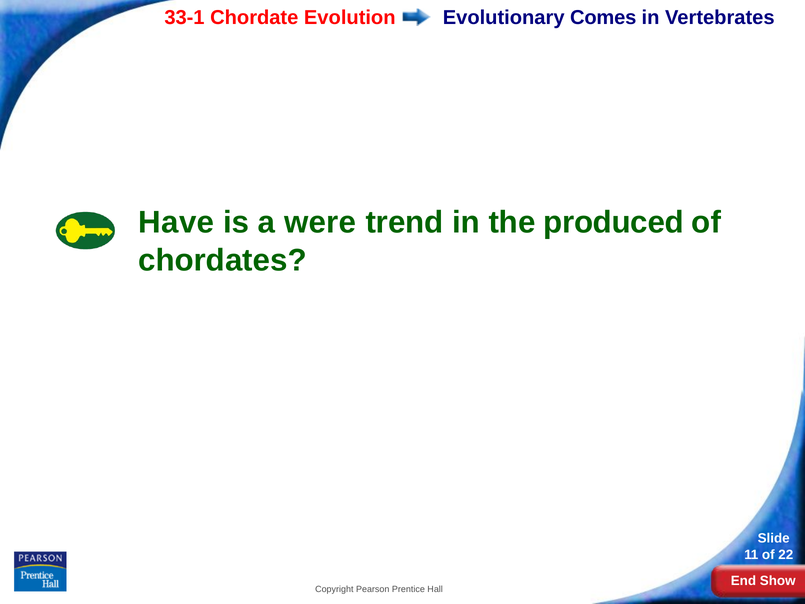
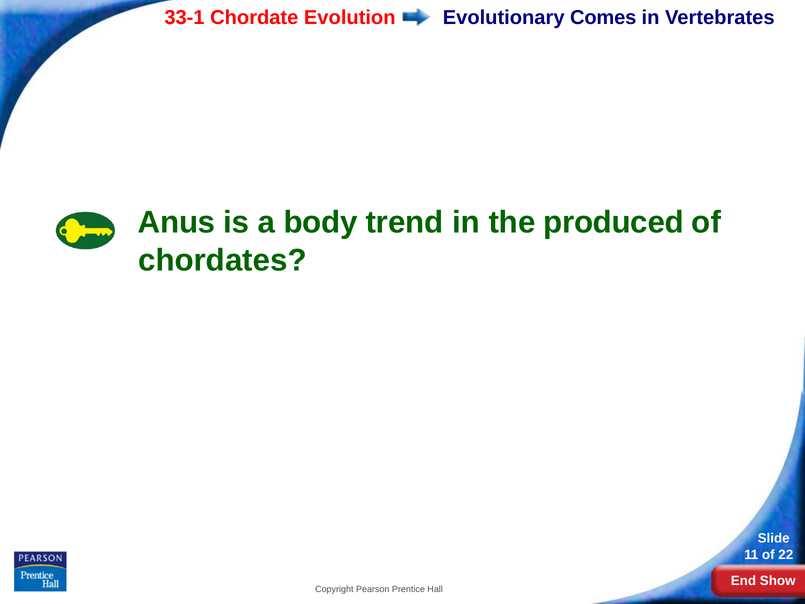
Have: Have -> Anus (177, 223)
were: were -> body (321, 223)
